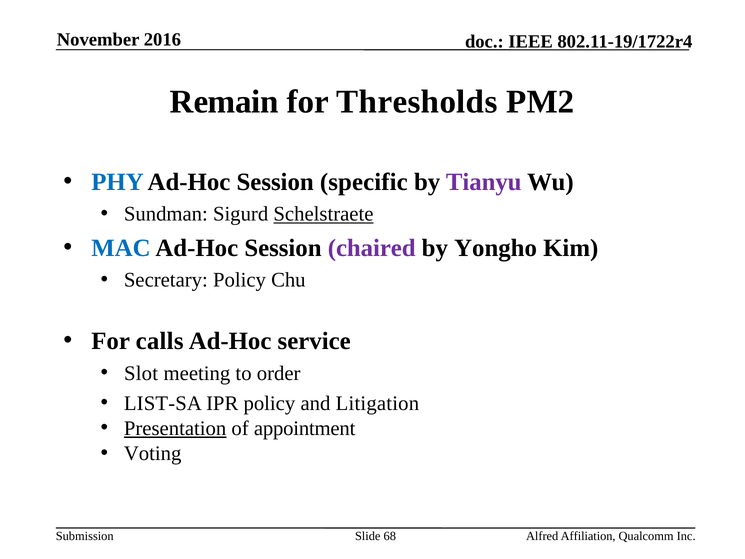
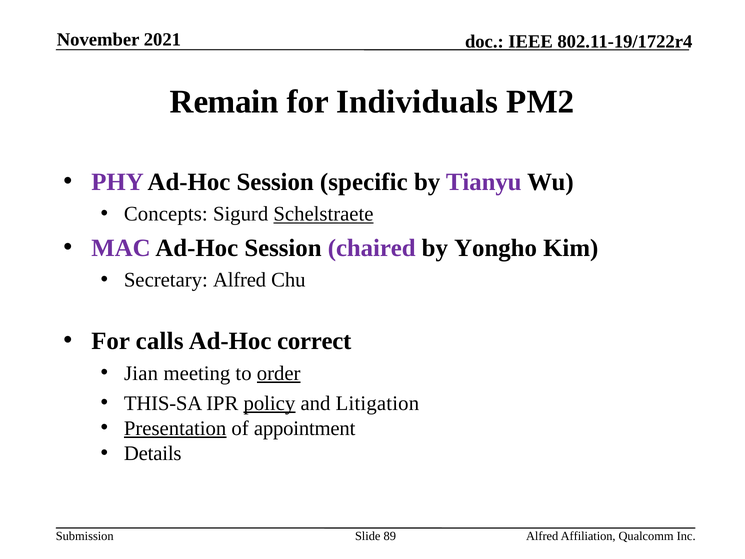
2016: 2016 -> 2021 (162, 39)
Thresholds: Thresholds -> Individuals (417, 102)
PHY colour: blue -> purple (118, 182)
Sundman: Sundman -> Concepts (166, 214)
MAC colour: blue -> purple (121, 248)
Secretary Policy: Policy -> Alfred (240, 280)
service: service -> correct (314, 341)
Slot: Slot -> Jian (141, 373)
order underline: none -> present (279, 373)
LIST-SA: LIST-SA -> THIS-SA (163, 403)
policy underline: none -> present (269, 403)
Voting: Voting -> Details (153, 453)
68: 68 -> 89 (390, 536)
